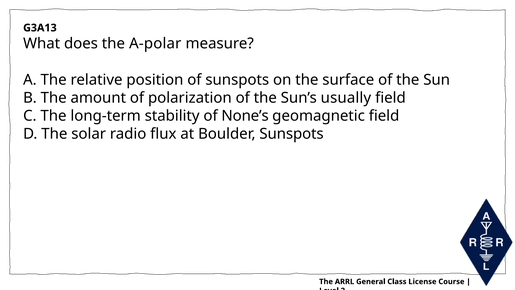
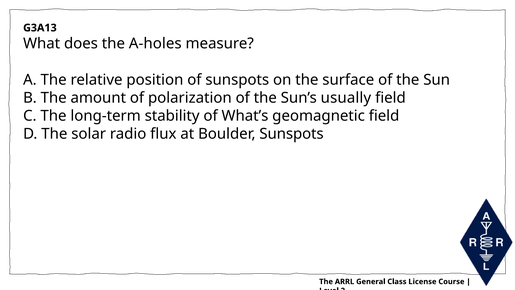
A-polar: A-polar -> A-holes (155, 44)
None’s: None’s -> What’s (245, 116)
